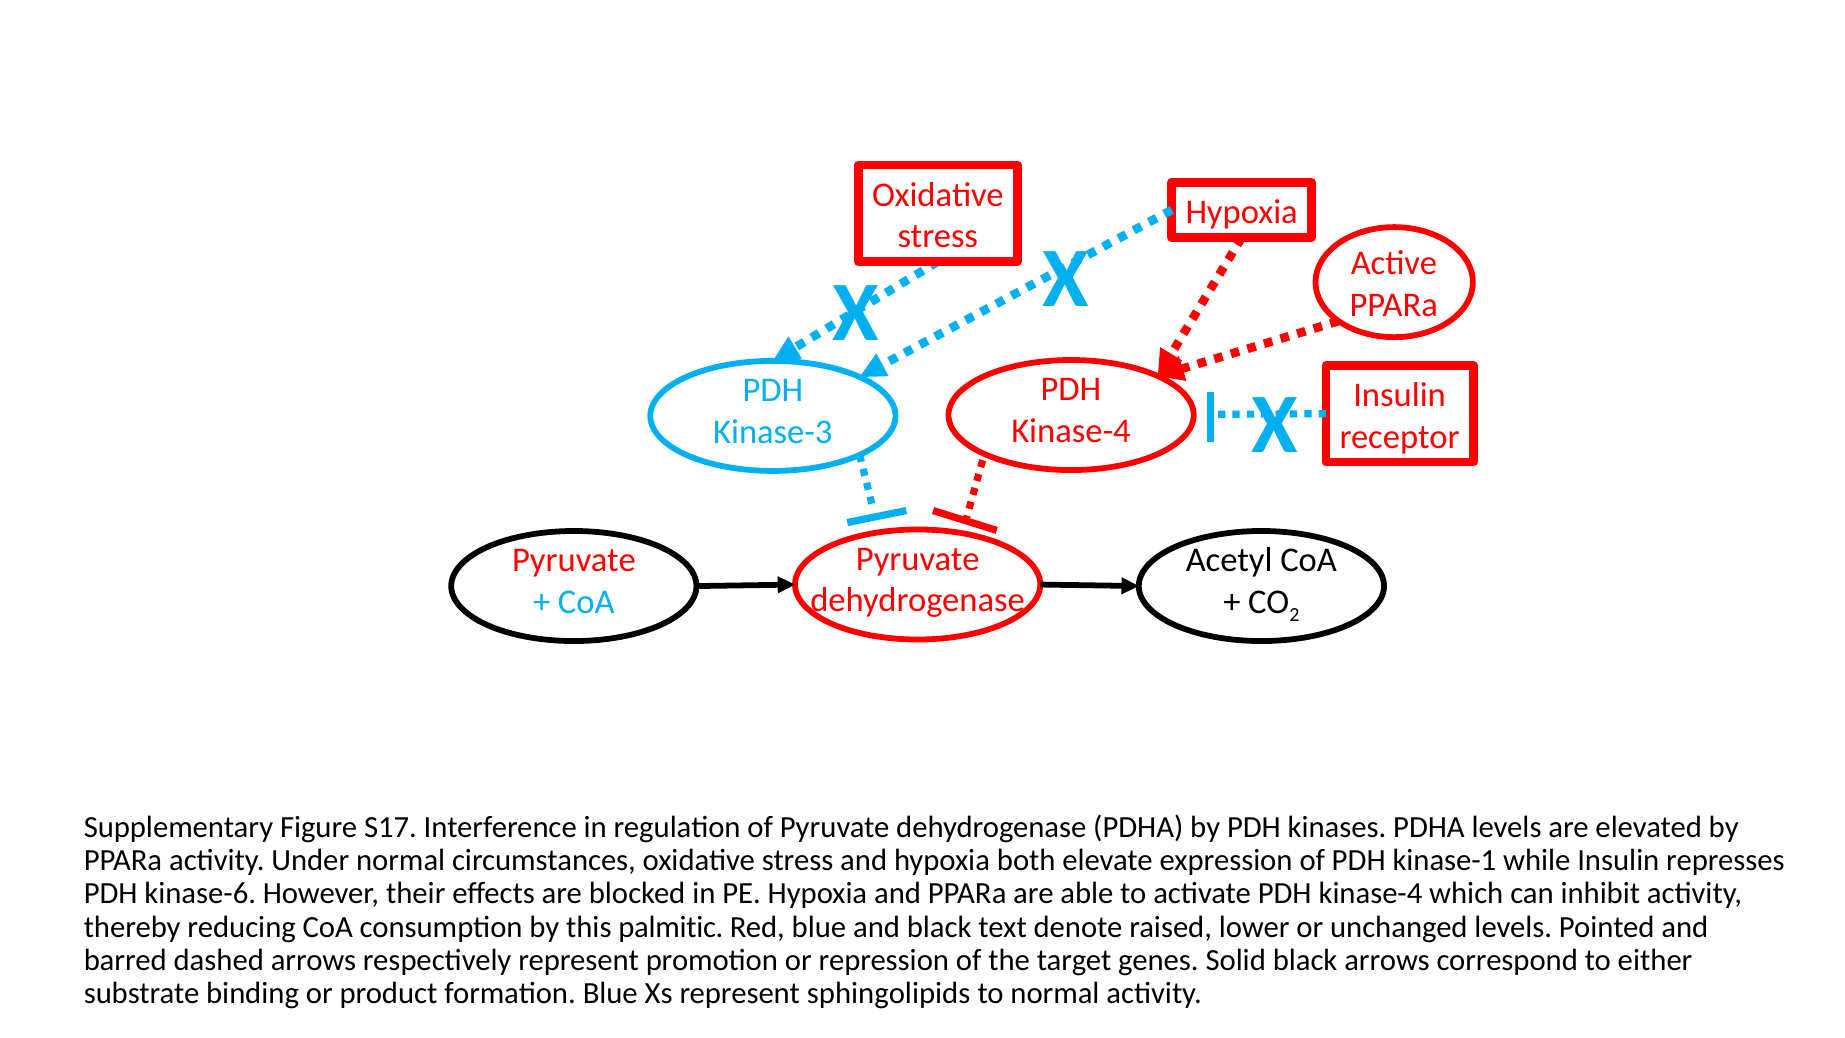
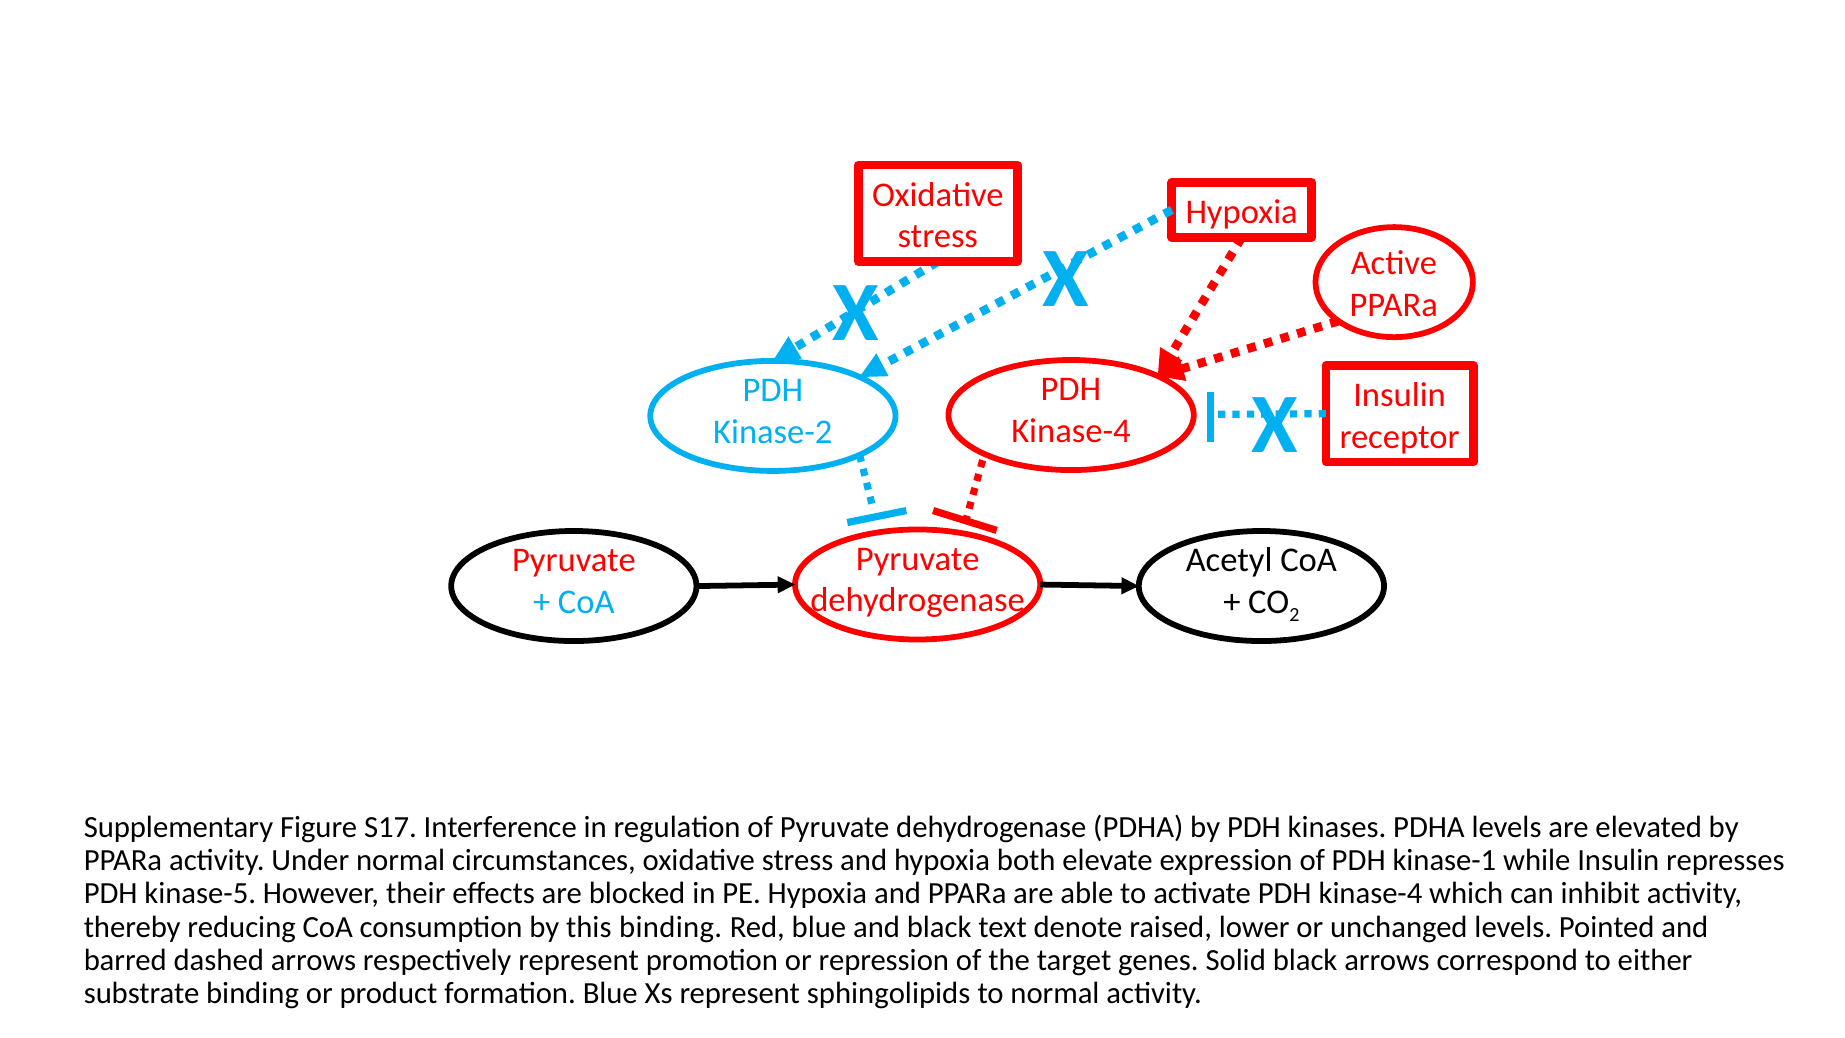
Kinase-3: Kinase-3 -> Kinase-2 (773, 432)
kinase-6: kinase-6 -> kinase-5 (200, 894)
this palmitic: palmitic -> binding (671, 927)
